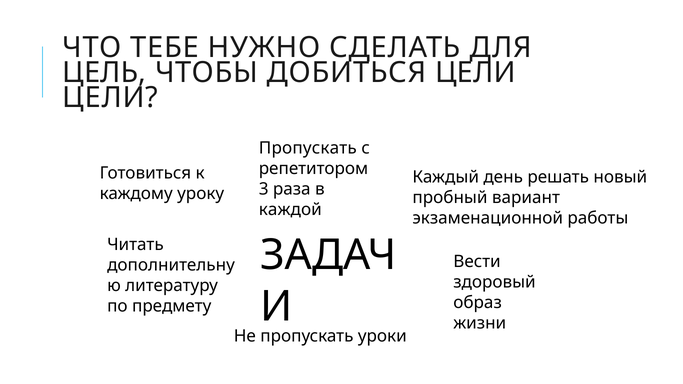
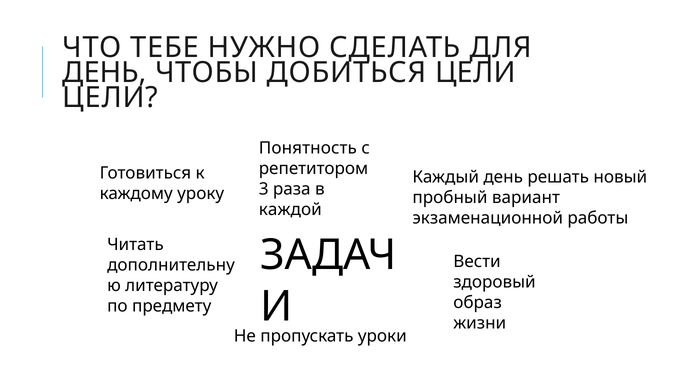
ЦЕЛЬ: ЦЕЛЬ -> ДЕНЬ (104, 73)
Пропускать: Пропускать -> Понятность (308, 148)
